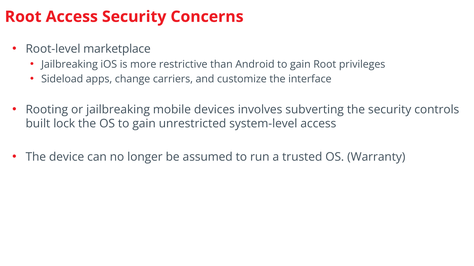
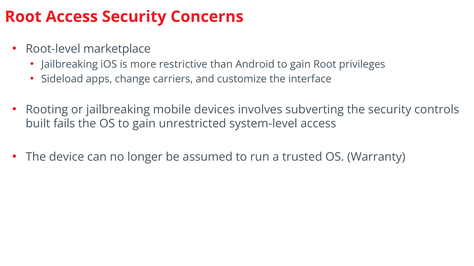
lock: lock -> fails (64, 124)
